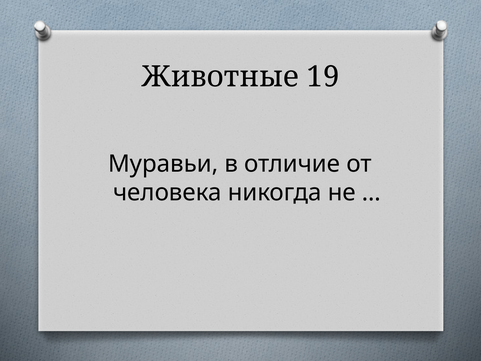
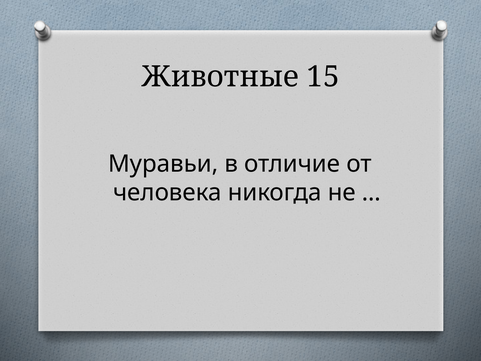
19: 19 -> 15 (323, 77)
